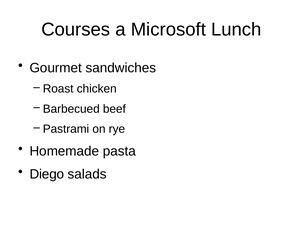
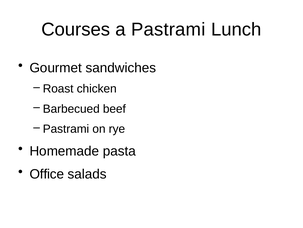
a Microsoft: Microsoft -> Pastrami (168, 29)
Diego: Diego -> Office (47, 174)
